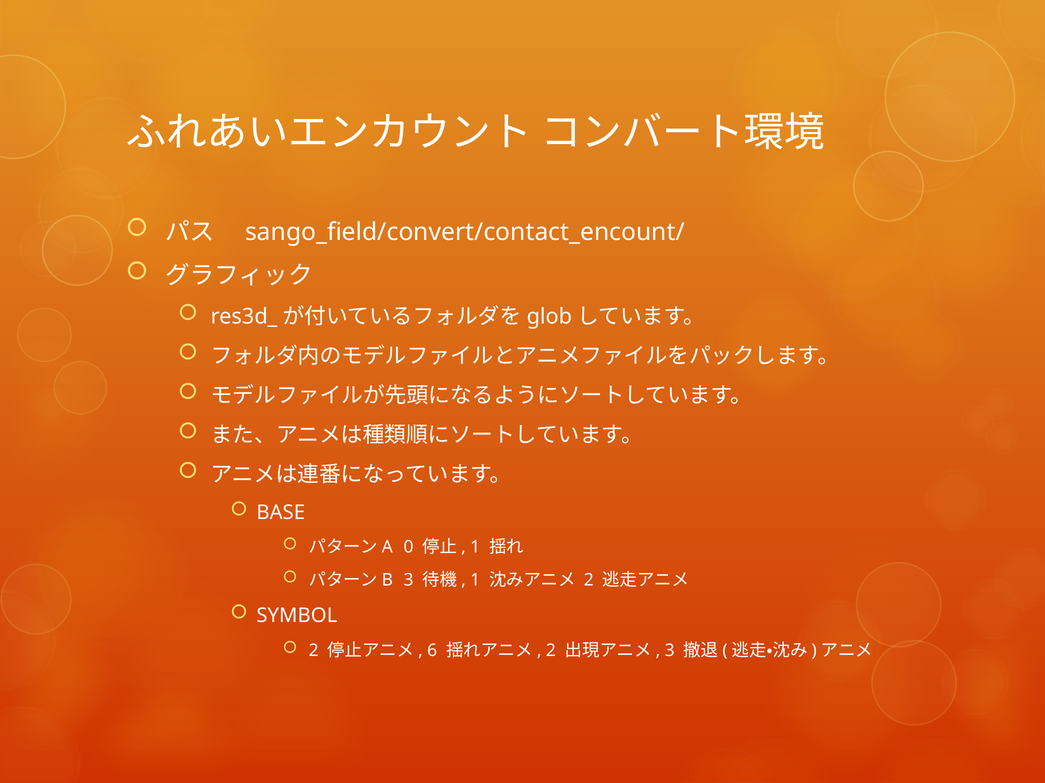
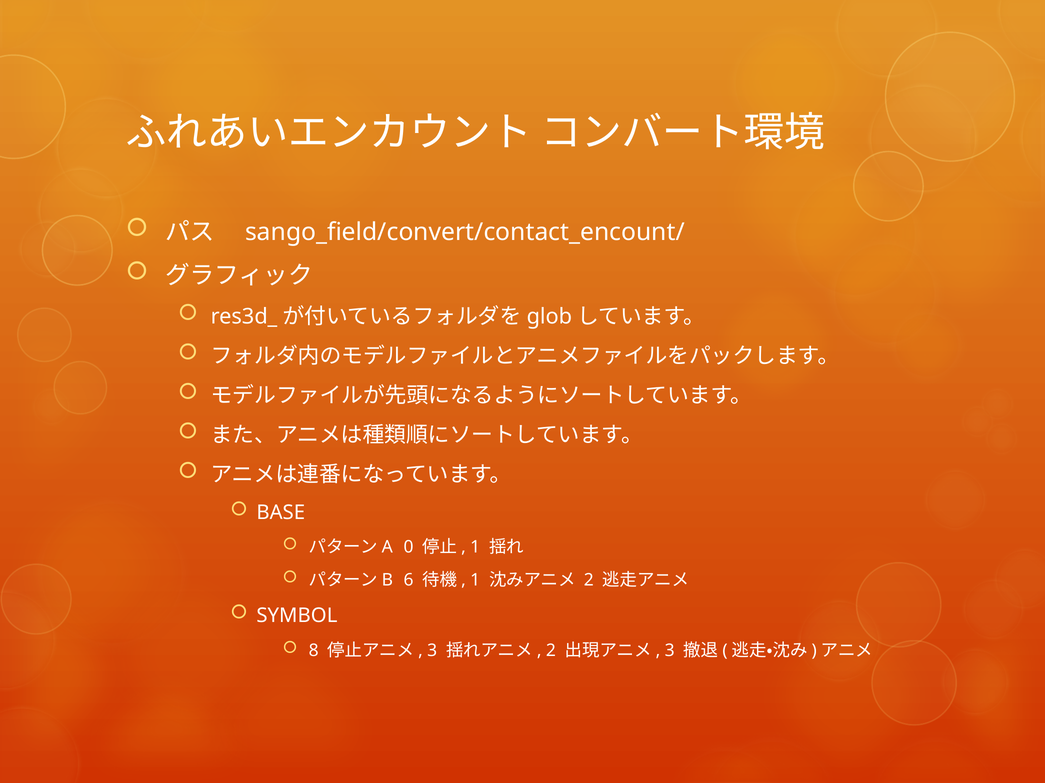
3: 3 -> 6 (409, 581)
2: 2 -> 8 (314, 651)
6: 6 -> 3 (432, 651)
